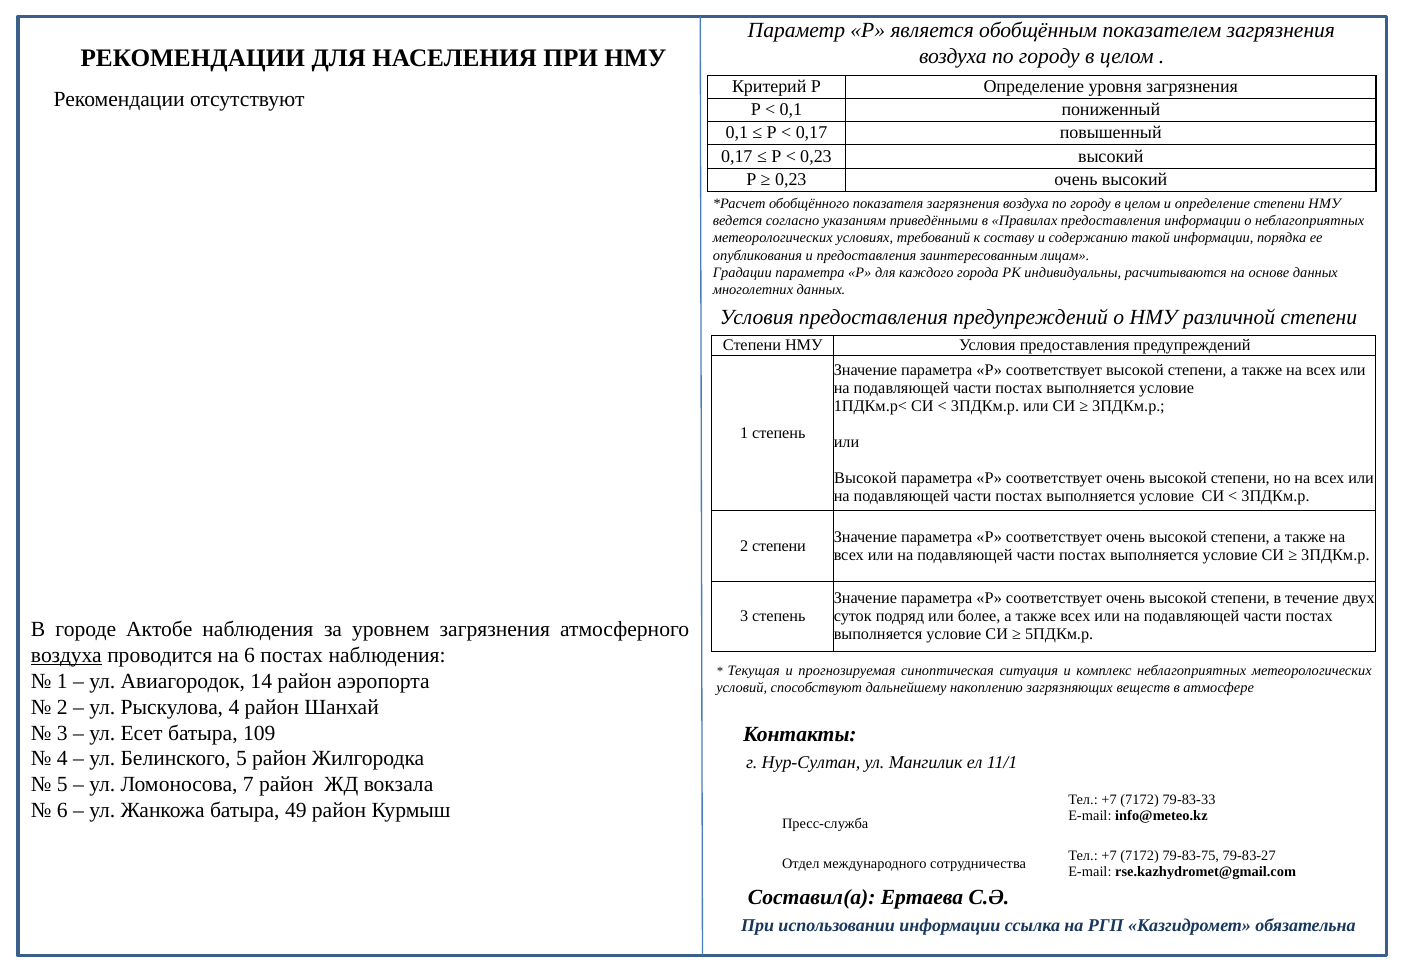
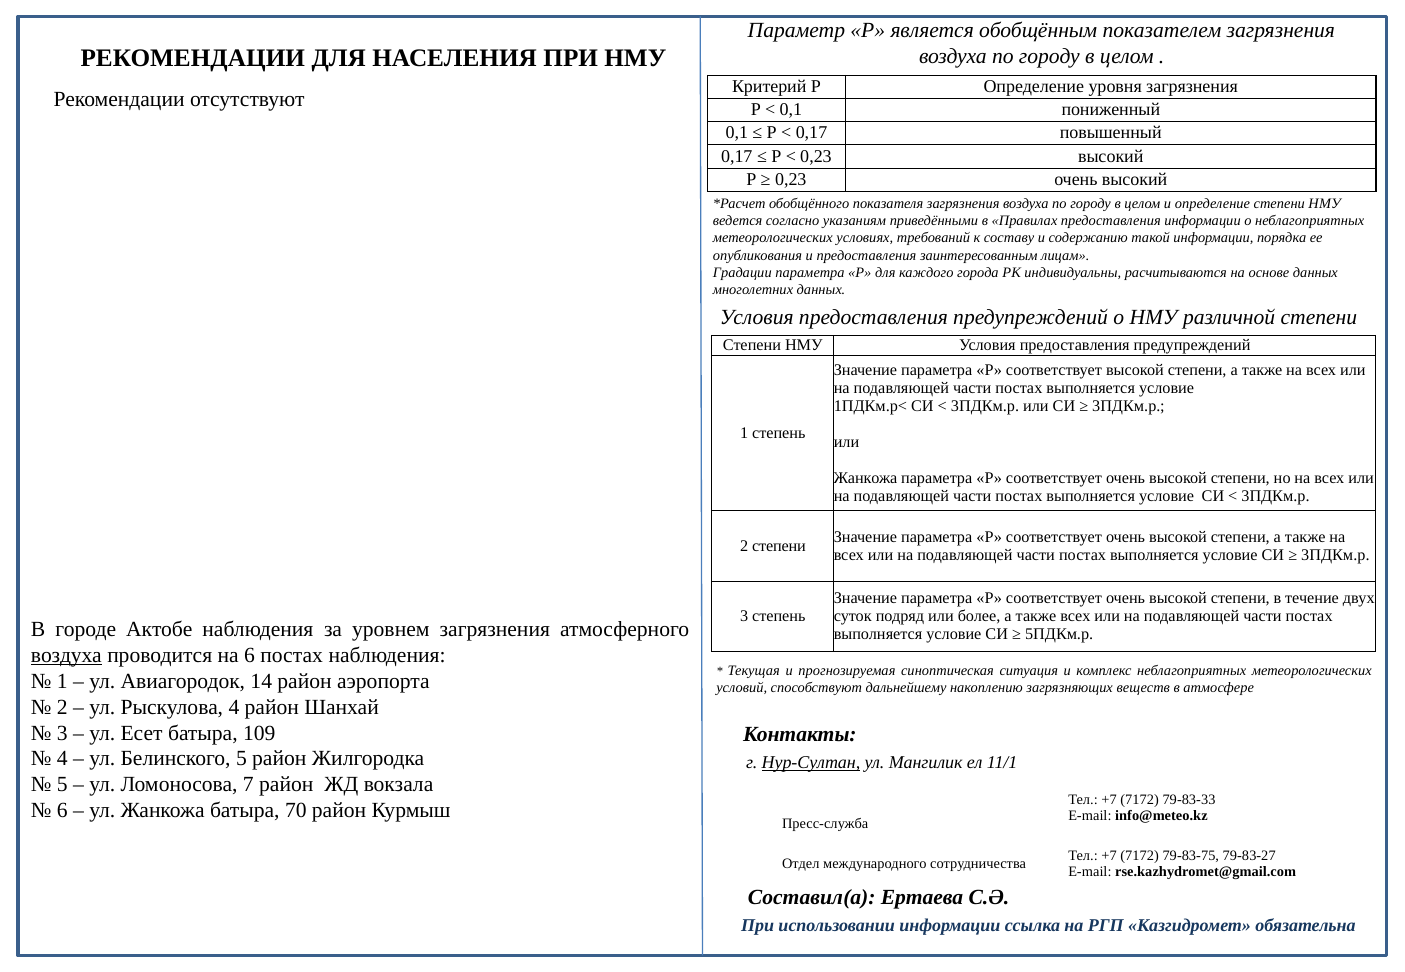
Высокой: Высокой -> Жанкожа (866, 478)
Нур-Султан underline: none -> present (811, 763)
49: 49 -> 70 (296, 811)
